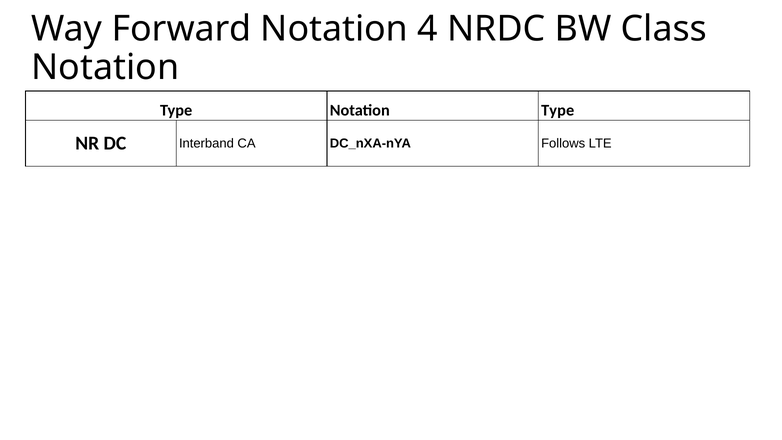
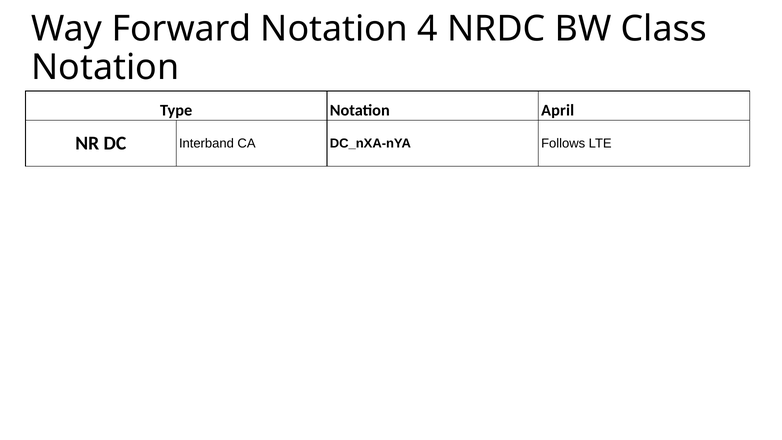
Type Notation Type: Type -> April (558, 110)
